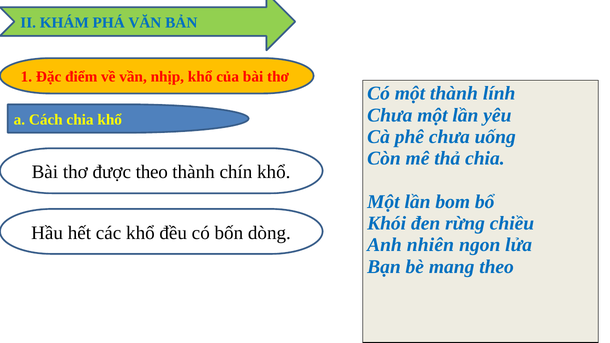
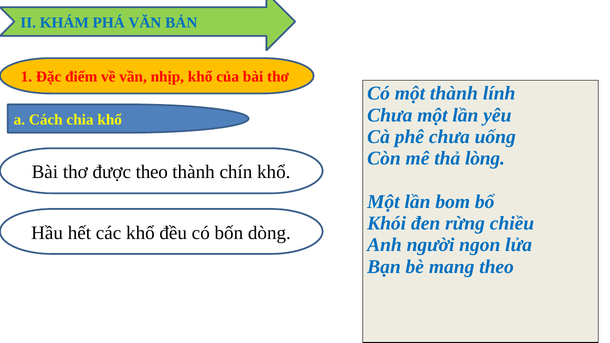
thả chia: chia -> lòng (485, 159)
nhiên: nhiên -> người (431, 245)
